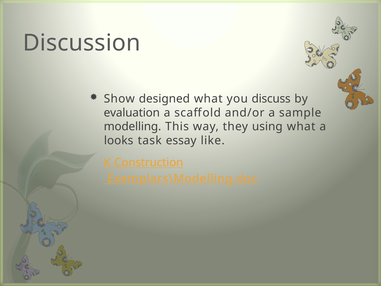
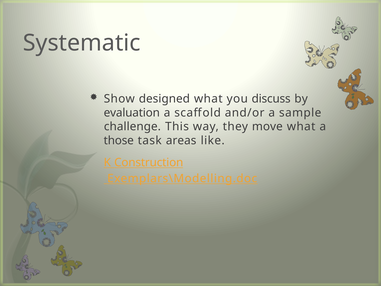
Discussion: Discussion -> Systematic (82, 43)
modelling: modelling -> challenge (132, 127)
using: using -> move (267, 127)
looks: looks -> those (119, 141)
essay: essay -> areas (181, 141)
